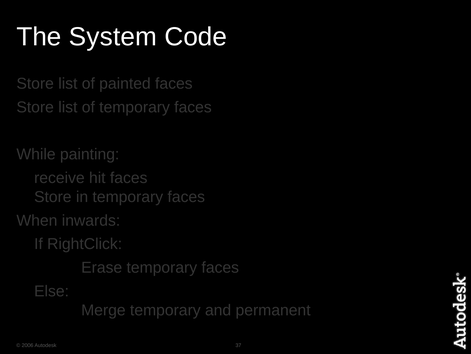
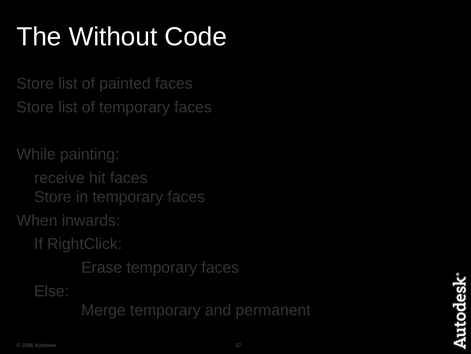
System: System -> Without (113, 37)
